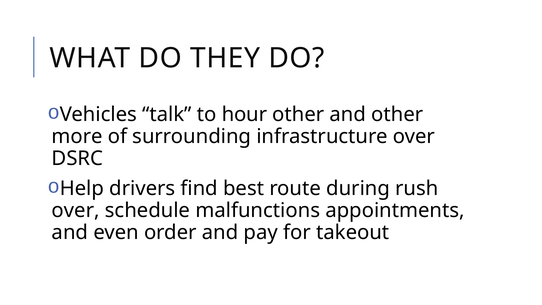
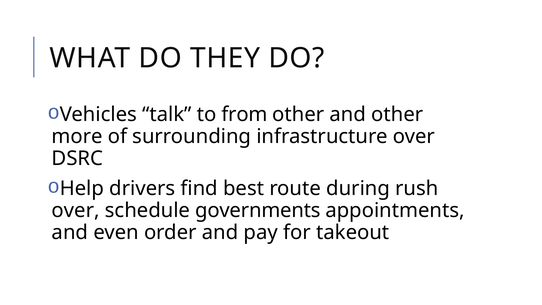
hour: hour -> from (244, 115)
malfunctions: malfunctions -> governments (258, 210)
